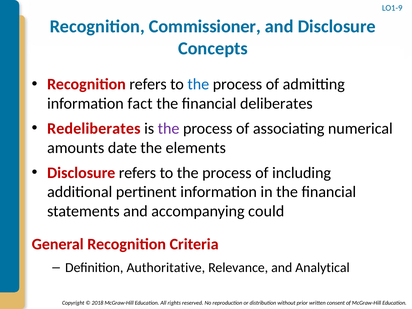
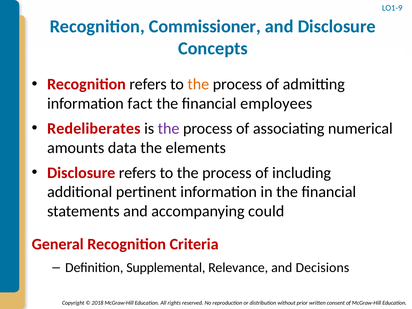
the colour: blue -> orange (198, 84)
deliberates: deliberates -> employees (276, 104)
date: date -> data (122, 148)
Authoritative: Authoritative -> Supplemental (166, 268)
Analytical: Analytical -> Decisions (322, 268)
